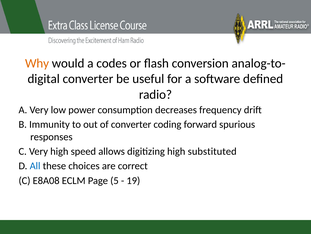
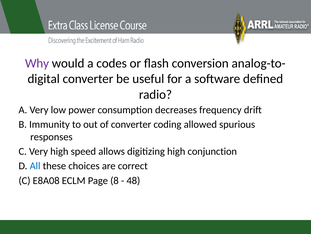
Why colour: orange -> purple (37, 63)
forward: forward -> allowed (200, 124)
substituted: substituted -> conjunction (212, 151)
5: 5 -> 8 (114, 180)
19: 19 -> 48 (133, 180)
